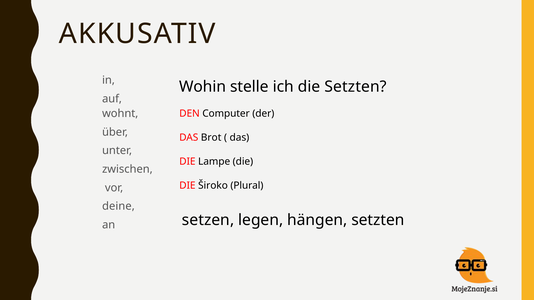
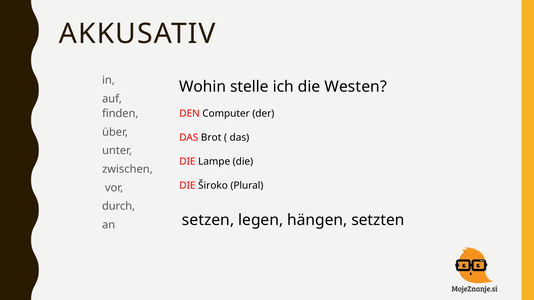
die Setzten: Setzten -> Westen (356, 87)
wohnt: wohnt -> finden (120, 114)
deine: deine -> durch (119, 206)
